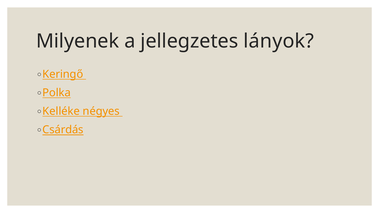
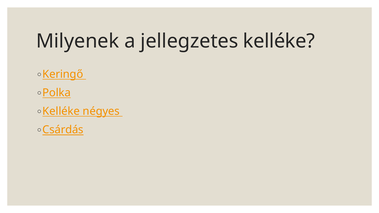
jellegzetes lányok: lányok -> kelléke (279, 41)
